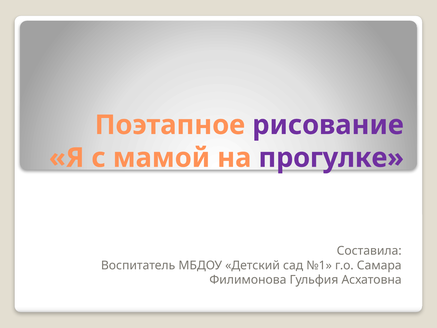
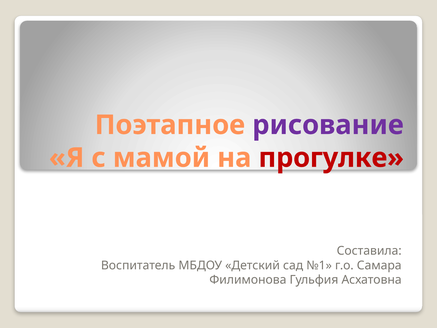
прогулке colour: purple -> red (331, 158)
